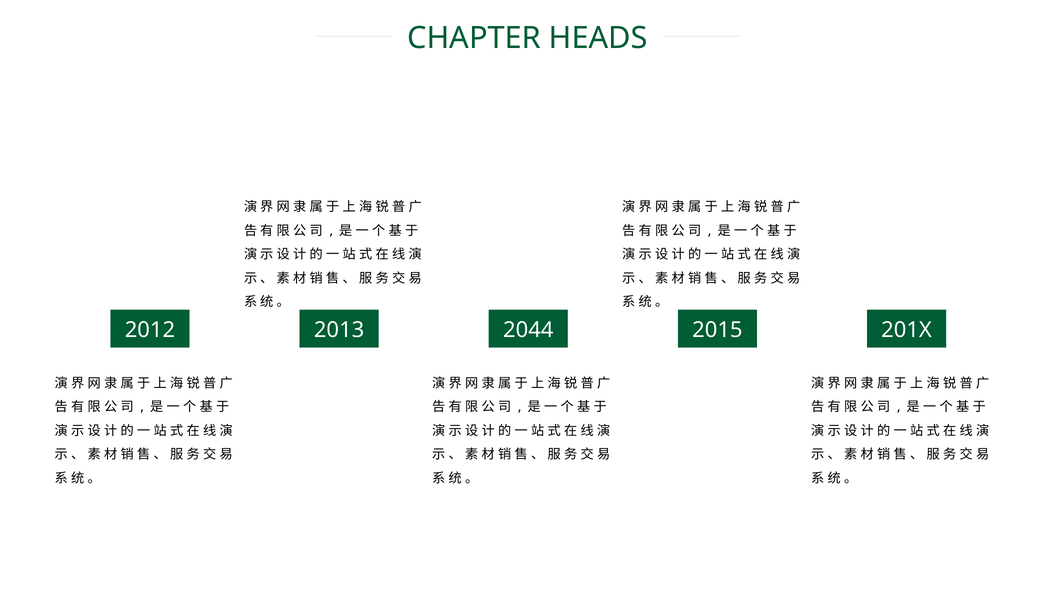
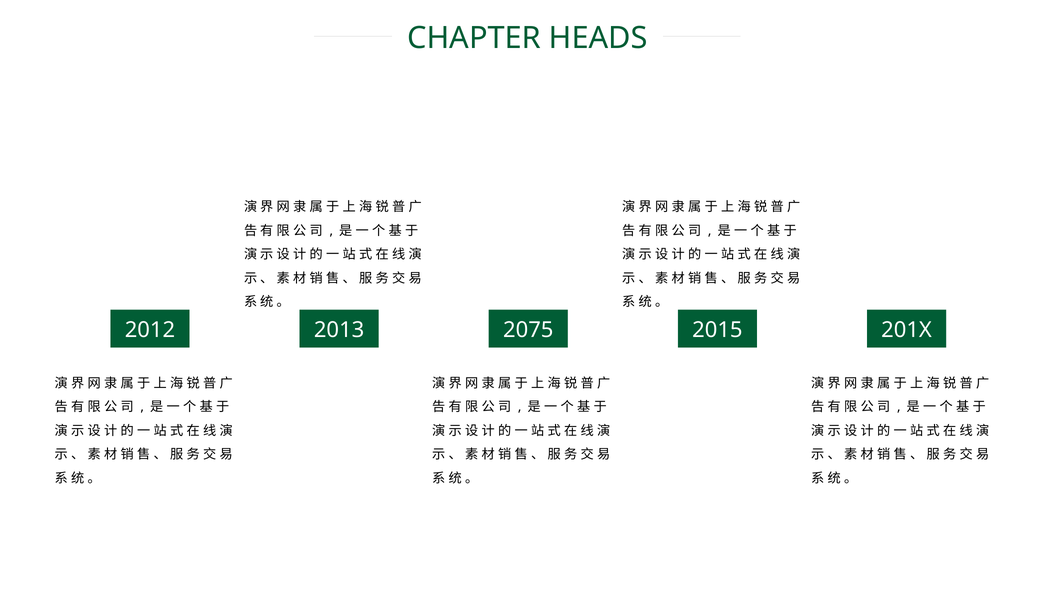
2044: 2044 -> 2075 (528, 330)
